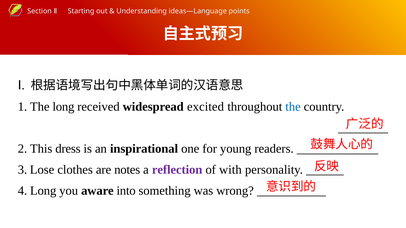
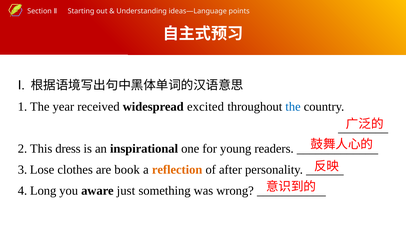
The long: long -> year (63, 107)
notes: notes -> book (127, 170)
reflection colour: purple -> orange (177, 170)
with: with -> after (230, 170)
into: into -> just (126, 191)
